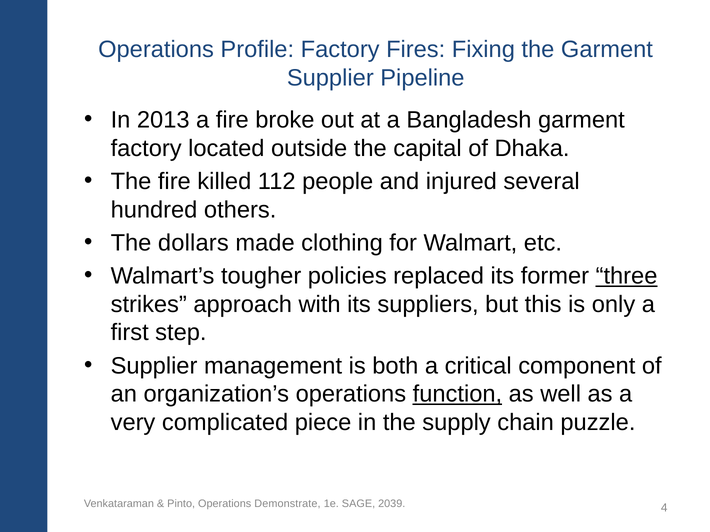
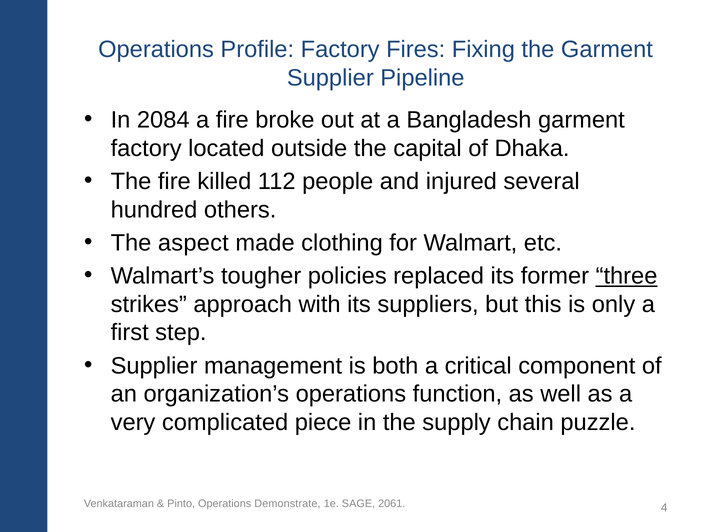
2013: 2013 -> 2084 (163, 120)
dollars: dollars -> aspect (193, 243)
function underline: present -> none (457, 394)
2039: 2039 -> 2061 (392, 504)
